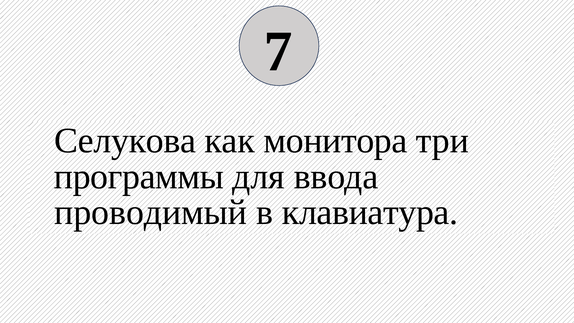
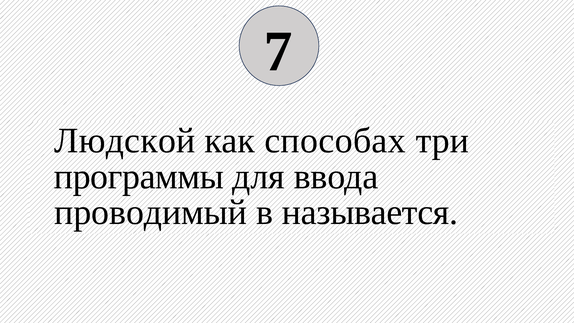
Селукова: Селукова -> Людской (125, 141)
монитора: монитора -> способах (335, 141)
клавиатура: клавиатура -> называется (370, 212)
